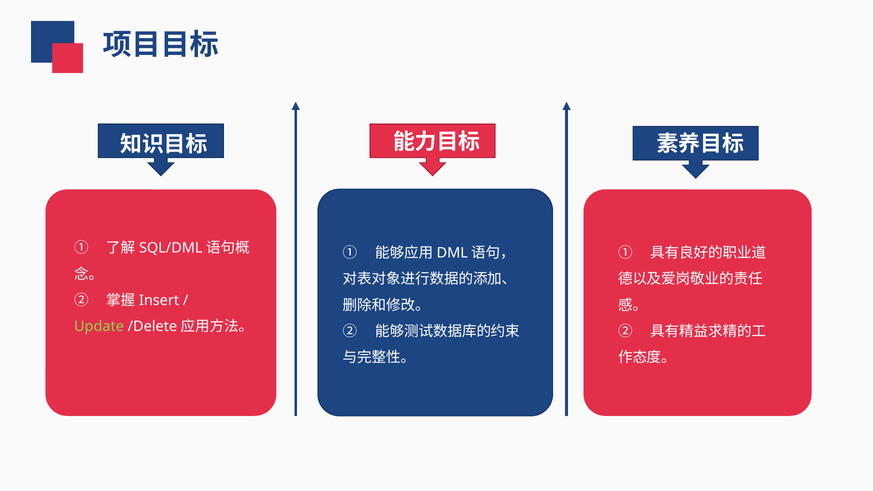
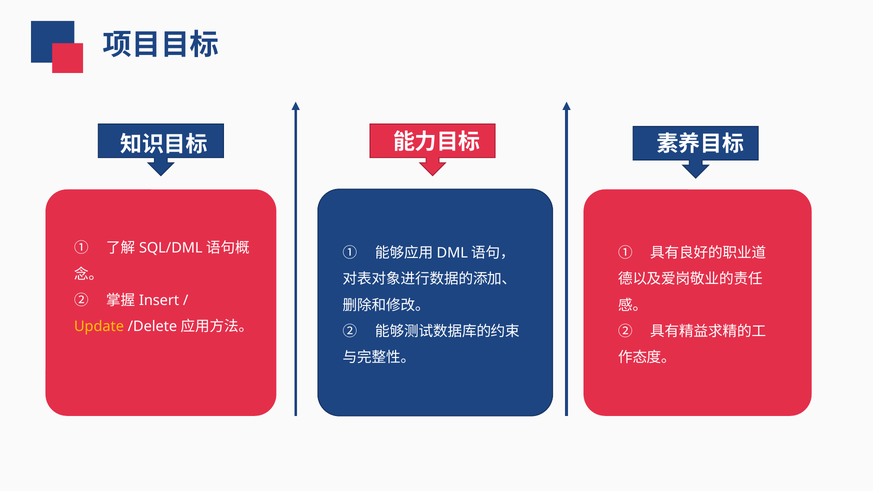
Update colour: light green -> yellow (99, 327)
